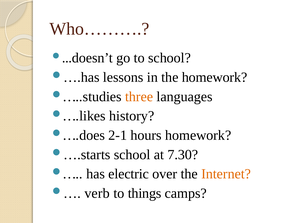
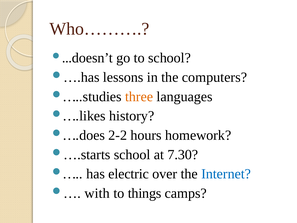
the homework: homework -> computers (214, 77)
2-1: 2-1 -> 2-2 (118, 135)
Internet colour: orange -> blue (226, 174)
verb: verb -> with (97, 193)
